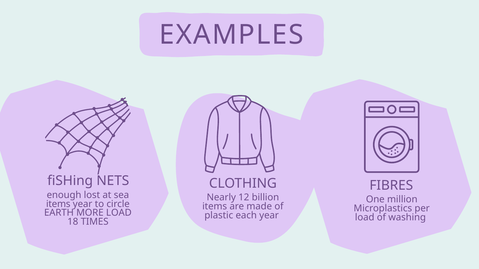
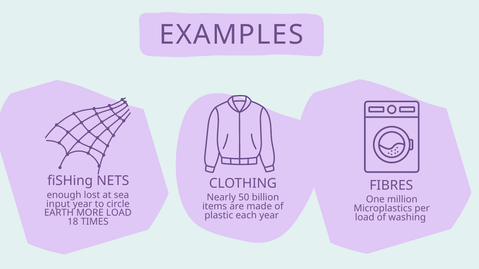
12: 12 -> 50 (244, 198)
items: items -> input (58, 204)
